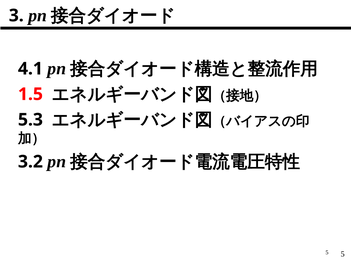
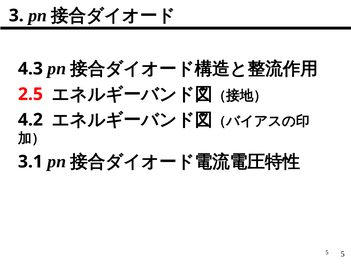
4.1: 4.1 -> 4.3 (30, 68)
1.5: 1.5 -> 2.5 (30, 94)
5.3: 5.3 -> 4.2 (30, 119)
3.2: 3.2 -> 3.1 (30, 161)
